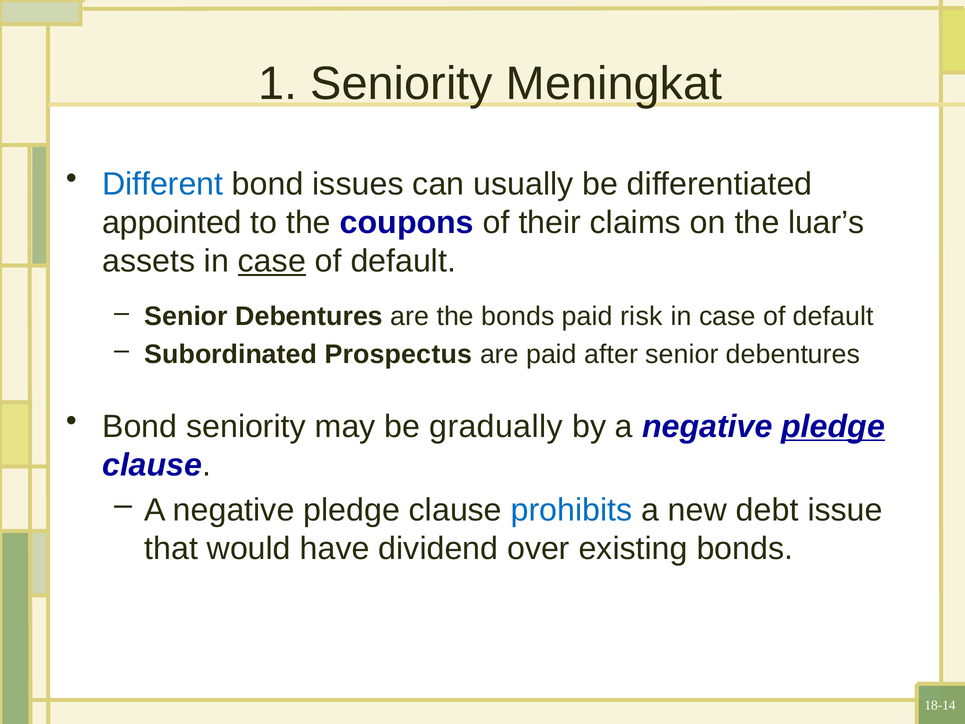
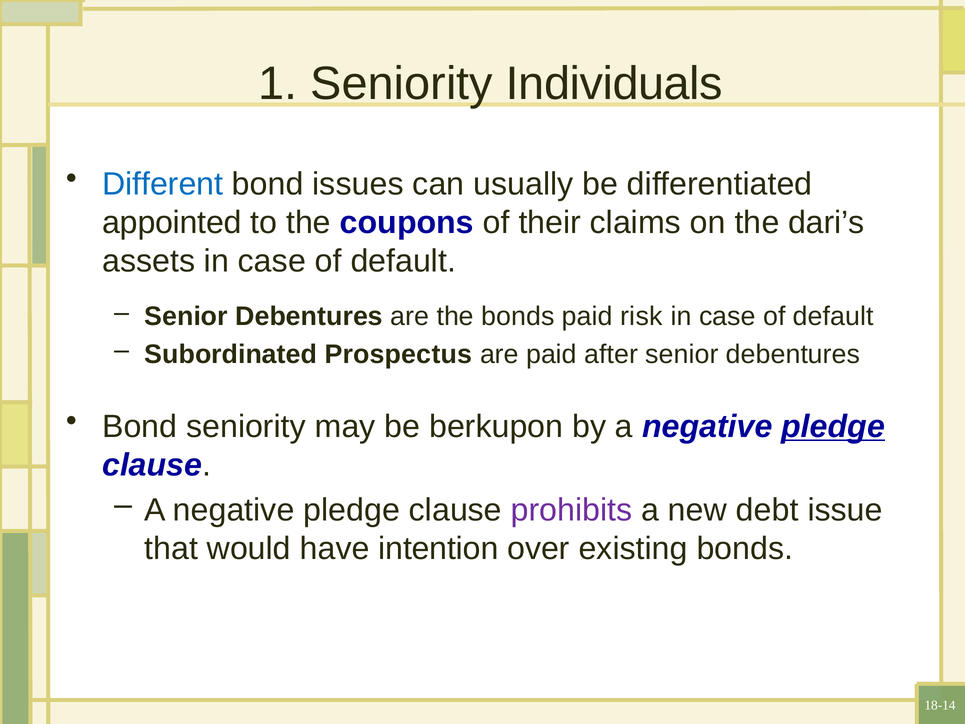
Meningkat: Meningkat -> Individuals (614, 84)
luar’s: luar’s -> dari’s (826, 223)
case underline: present -> none (272, 261)
gradually: gradually -> berkupon (496, 426)
prohibits colour: blue -> purple (572, 510)
dividend: dividend -> intention (438, 548)
